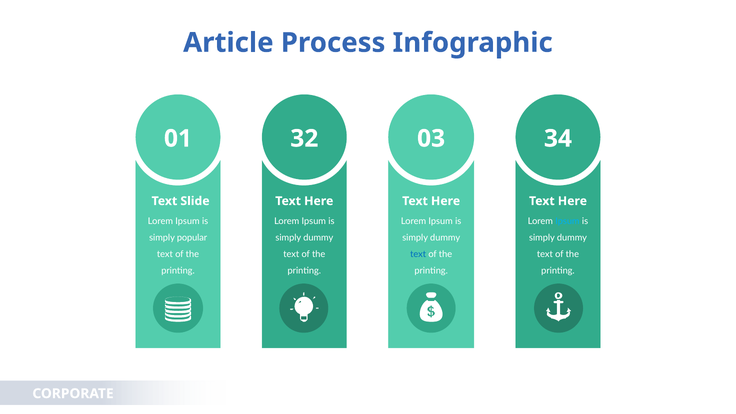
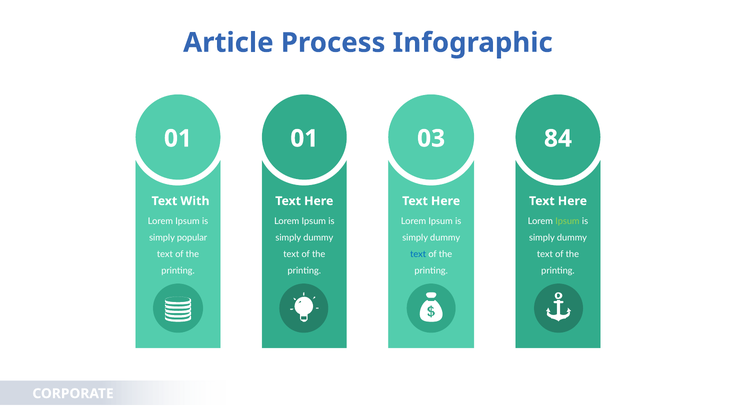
01 32: 32 -> 01 (304, 139)
34: 34 -> 84 (558, 139)
Slide: Slide -> With (195, 201)
Ipsum colour: light blue -> light green (567, 221)
